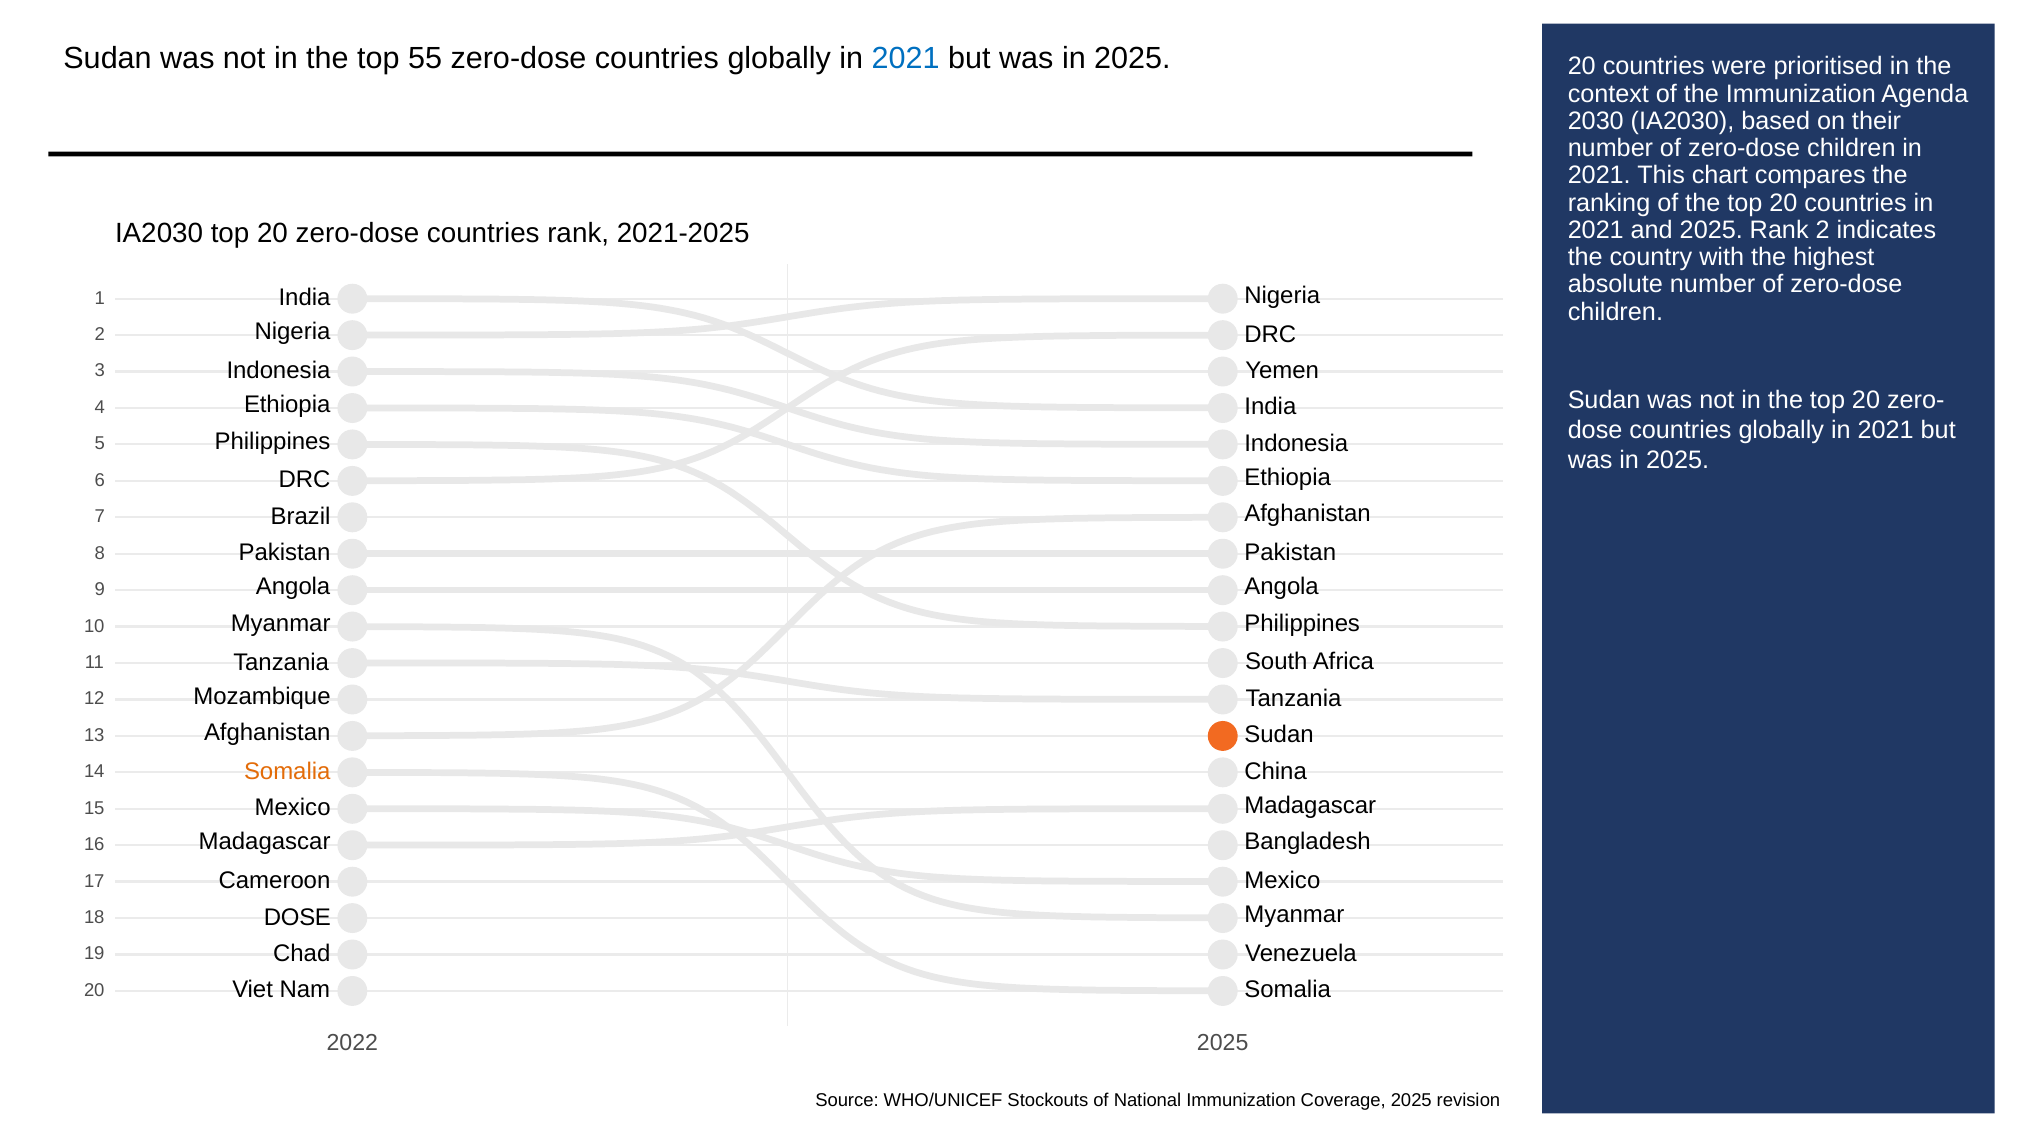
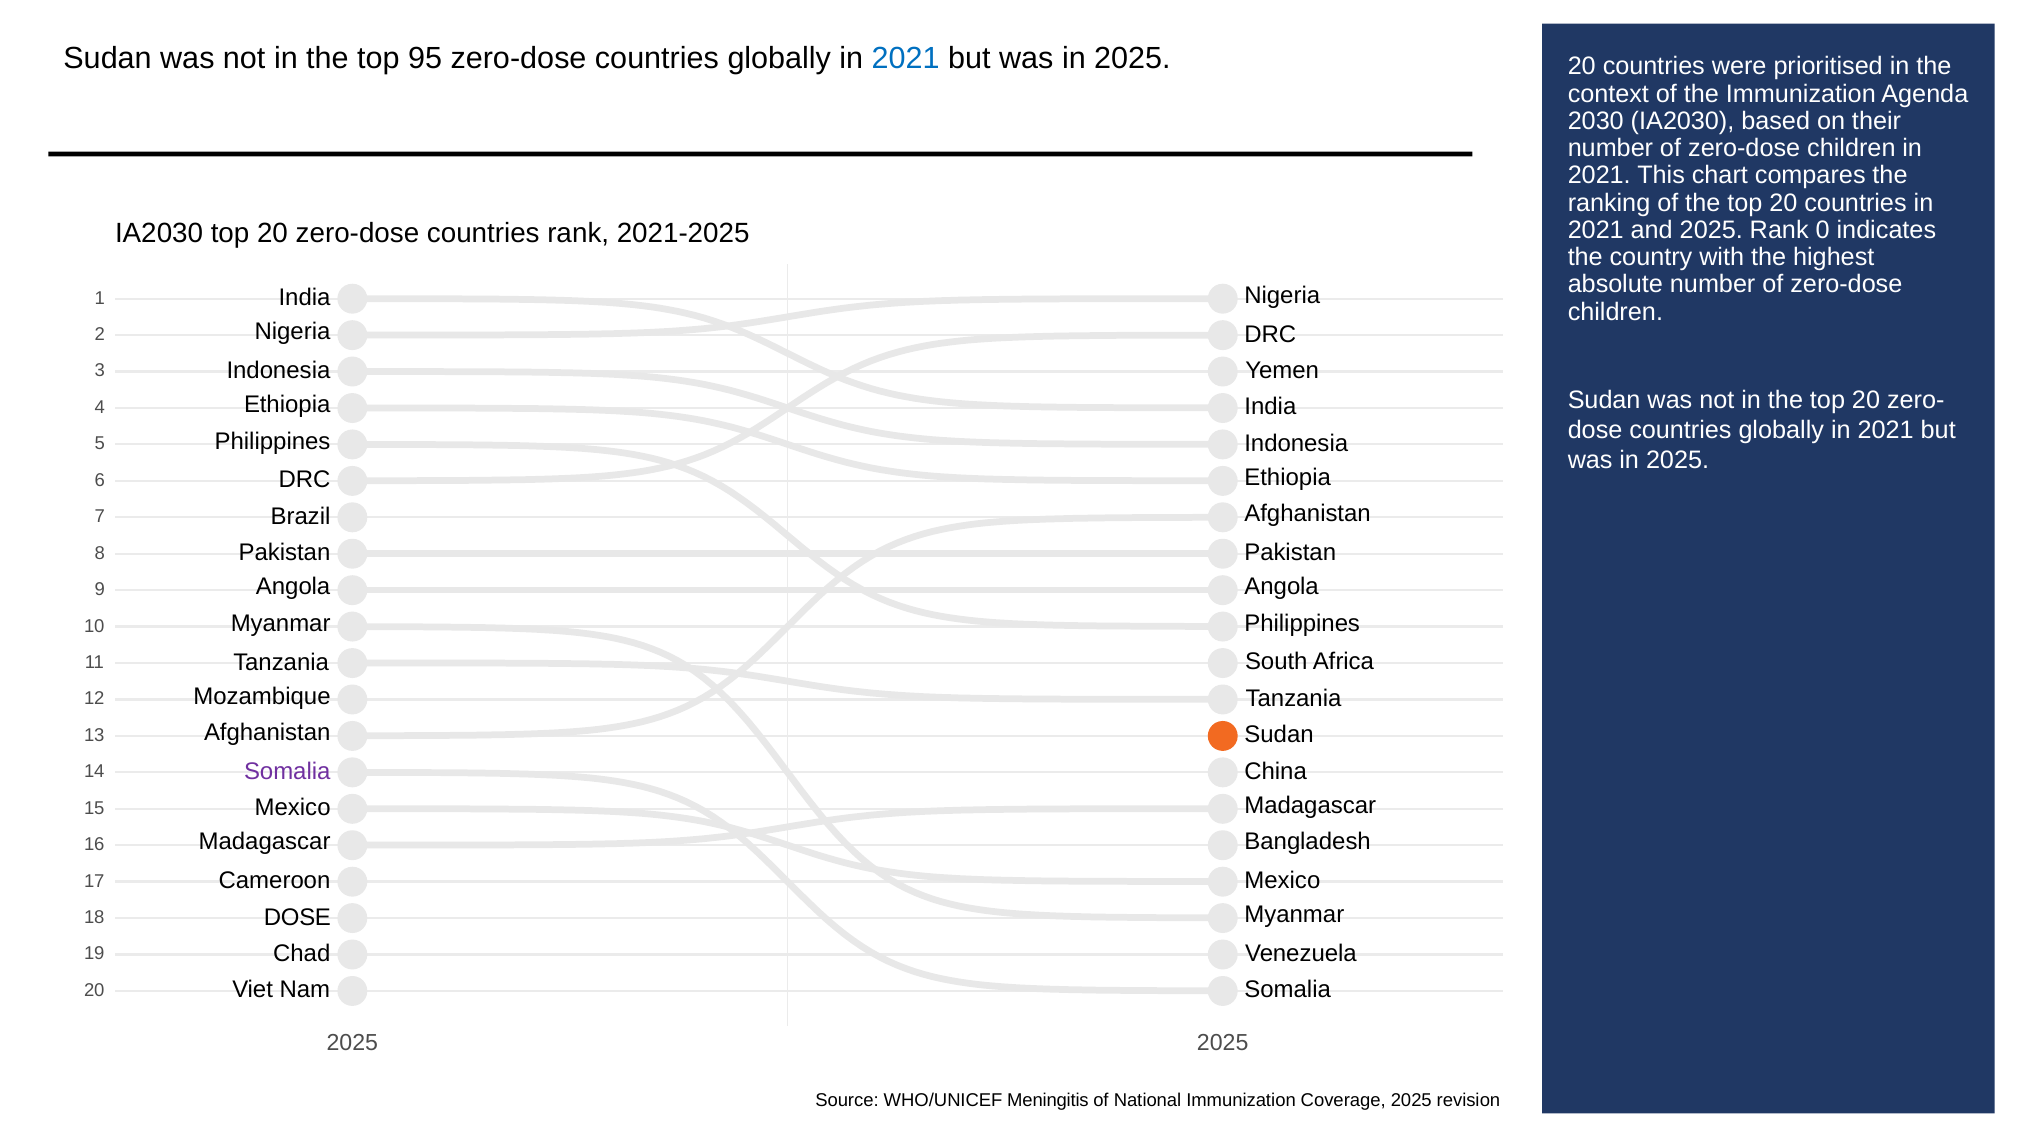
55: 55 -> 95 (425, 58)
Rank 2: 2 -> 0 (1823, 230)
Somalia colour: orange -> purple (287, 771)
2022: 2022 -> 2025 (352, 1043)
Stockouts: Stockouts -> Meningitis (1048, 1099)
